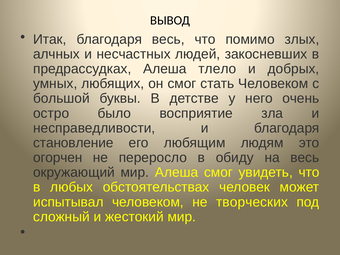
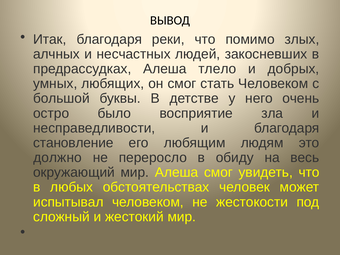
благодаря весь: весь -> реки (168, 39)
огорчен: огорчен -> должно (58, 158)
творческих: творческих -> жестокости (252, 202)
